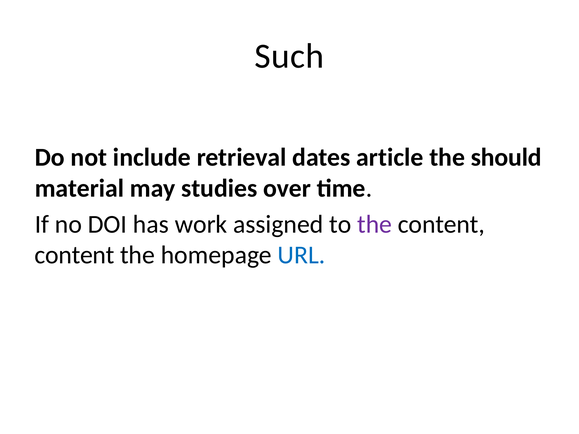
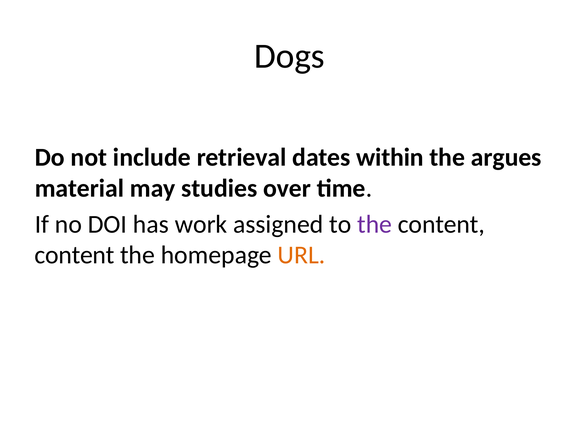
Such: Such -> Dogs (289, 56)
article: article -> within (390, 158)
should: should -> argues (506, 158)
URL colour: blue -> orange (302, 255)
